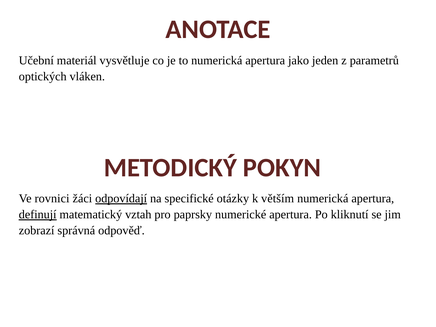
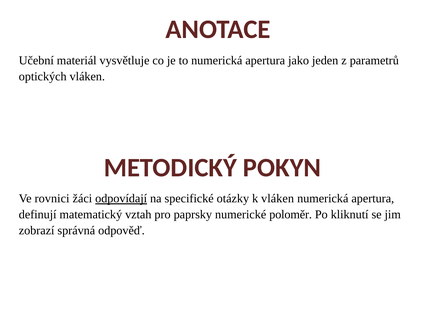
k větším: větším -> vláken (278, 199)
definují underline: present -> none (38, 215)
numerické apertura: apertura -> poloměr (291, 215)
